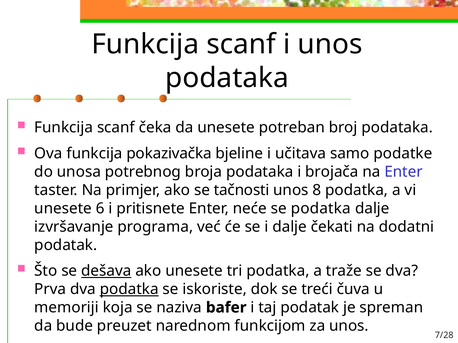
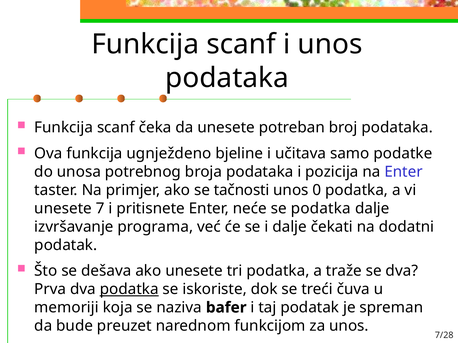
pokazivačka: pokazivačka -> ugnježdeno (169, 154)
brojača: brojača -> pozicija (332, 172)
8: 8 -> 0 (317, 190)
6: 6 -> 7 (100, 209)
dešava underline: present -> none (106, 271)
